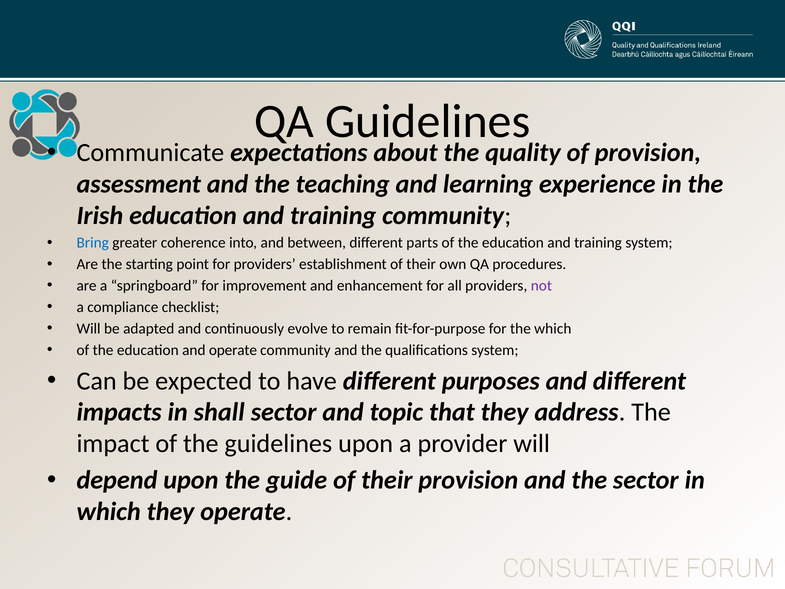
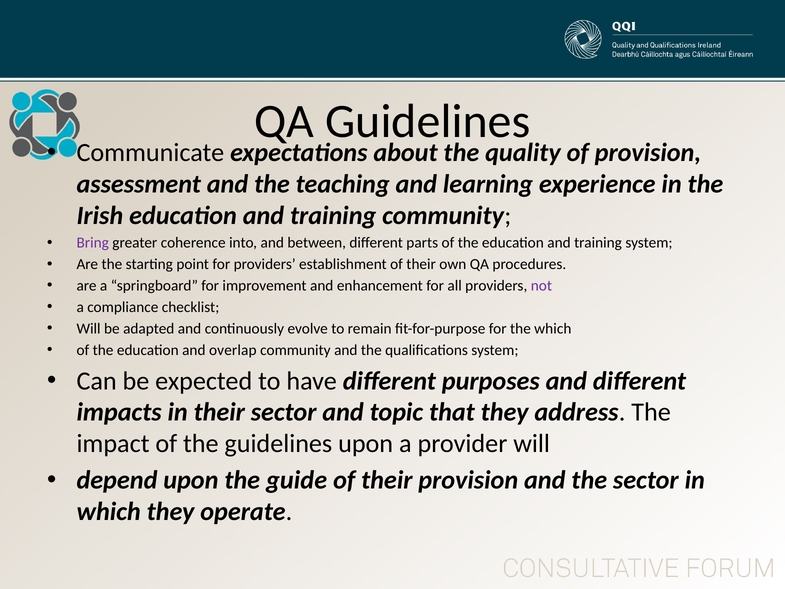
Bring colour: blue -> purple (93, 243)
and operate: operate -> overlap (233, 350)
in shall: shall -> their (219, 412)
